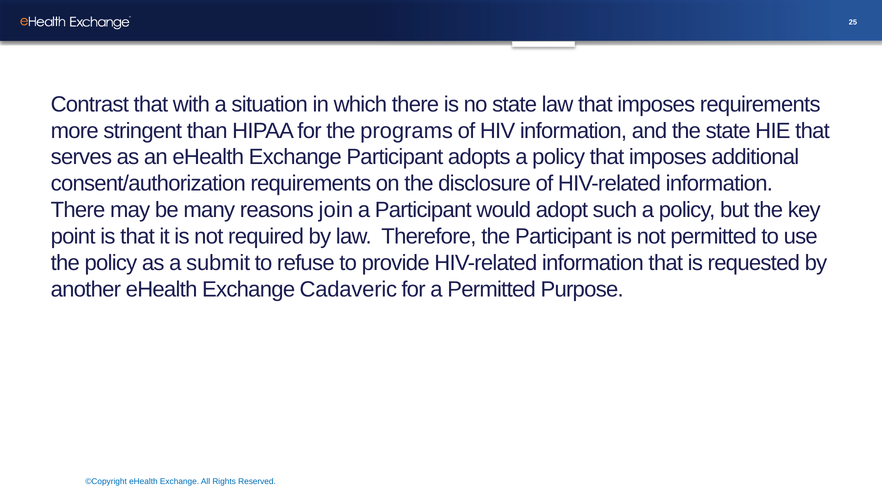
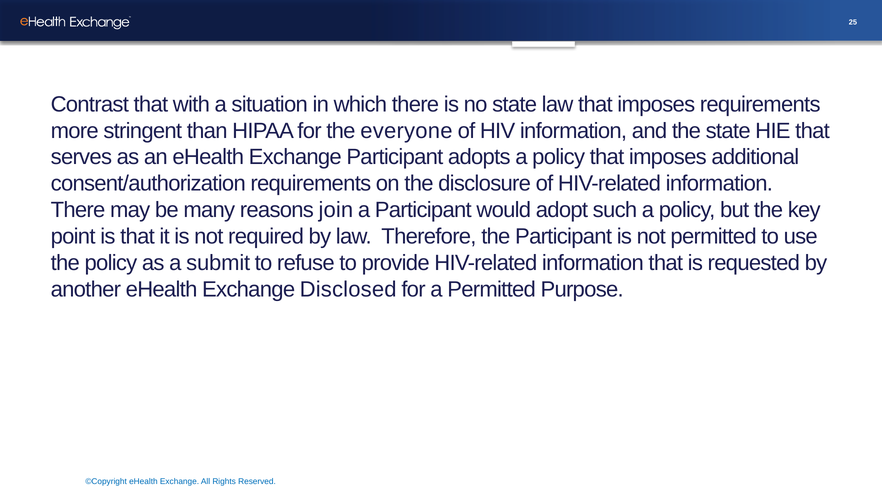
programs: programs -> everyone (406, 131)
Cadaveric: Cadaveric -> Disclosed (348, 290)
